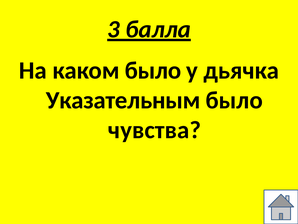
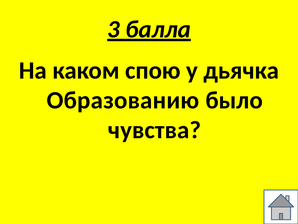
каком было: было -> спою (153, 70)
Указательным: Указательным -> Образованию (123, 100)
